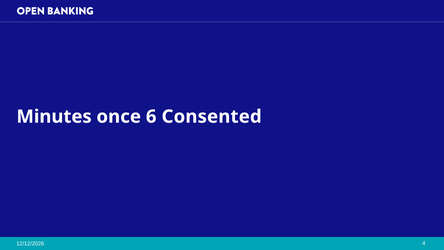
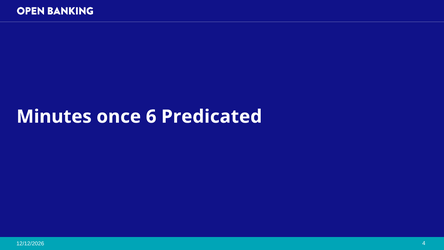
Consented: Consented -> Predicated (212, 117)
